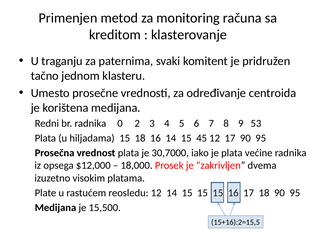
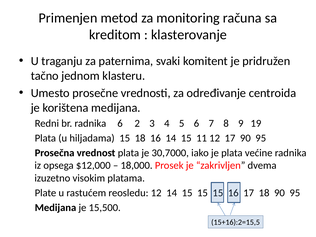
radnika 0: 0 -> 6 (120, 123)
53: 53 -> 19 (256, 123)
45: 45 -> 11 (202, 138)
